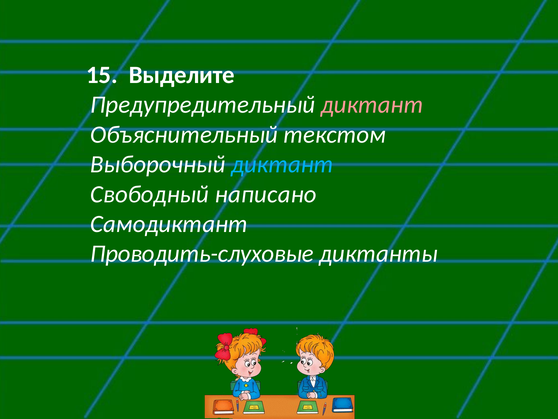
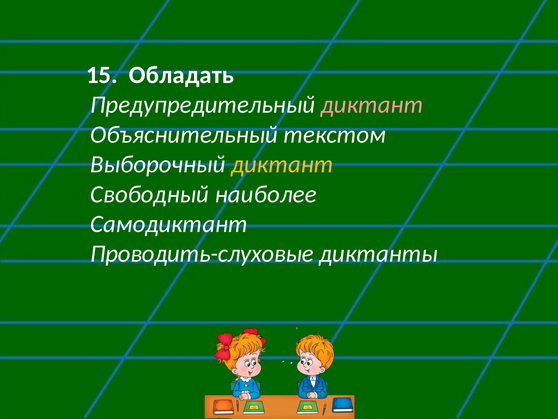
Выделите: Выделите -> Обладать (182, 75)
диктант colour: light blue -> yellow (282, 164)
написано: написано -> наиболее (266, 194)
